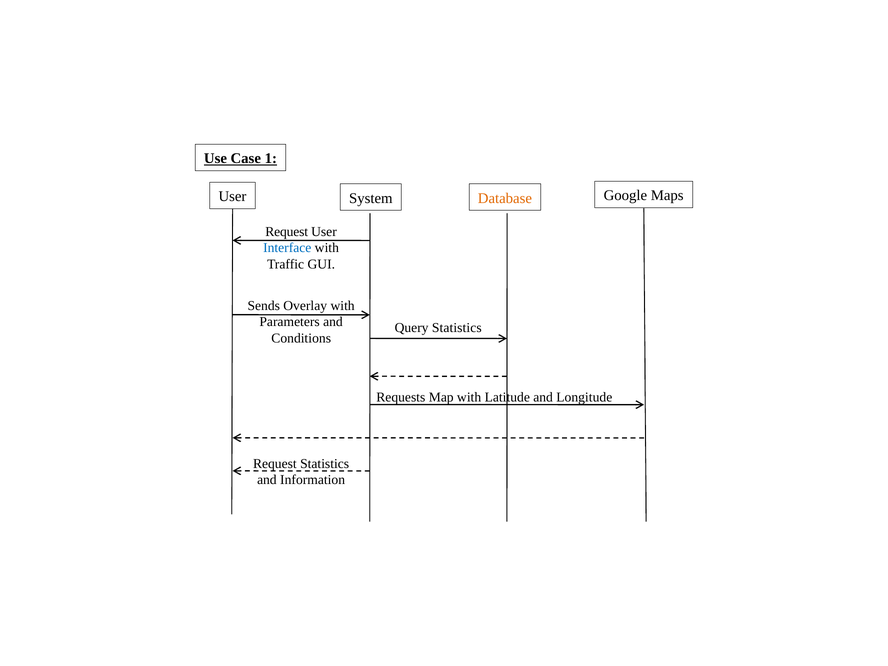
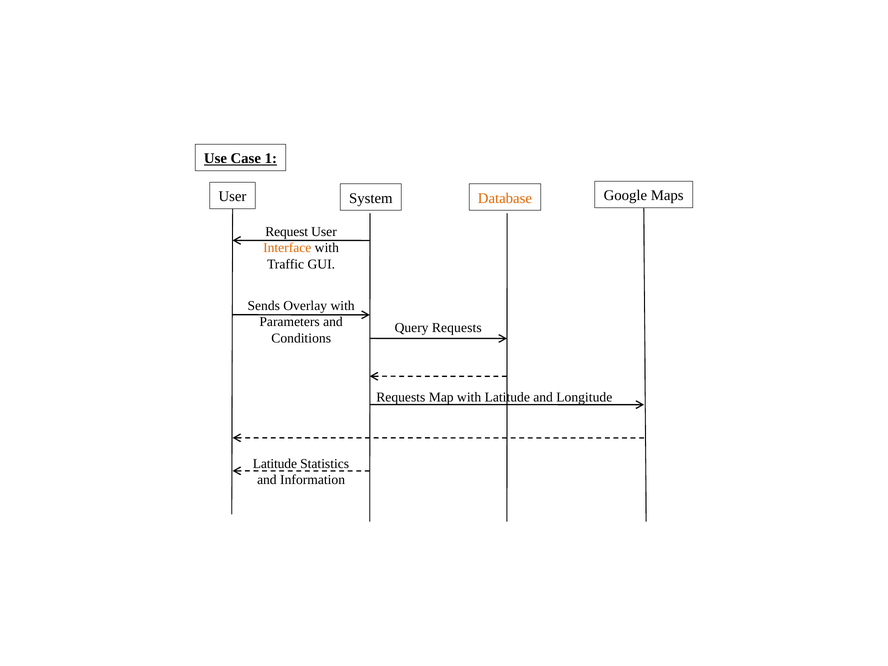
Interface colour: blue -> orange (287, 248)
Query Statistics: Statistics -> Requests (457, 328)
Request: Request -> Latitude (275, 464)
